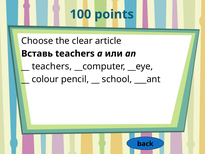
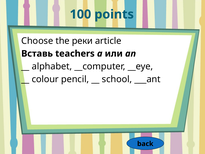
clear: clear -> реки (82, 41)
teachers: teachers -> alphabet (52, 66)
